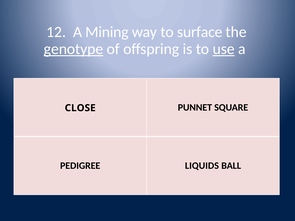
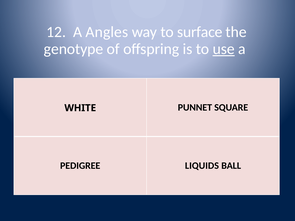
Mining: Mining -> Angles (107, 32)
genotype underline: present -> none (74, 49)
CLOSE: CLOSE -> WHITE (80, 108)
